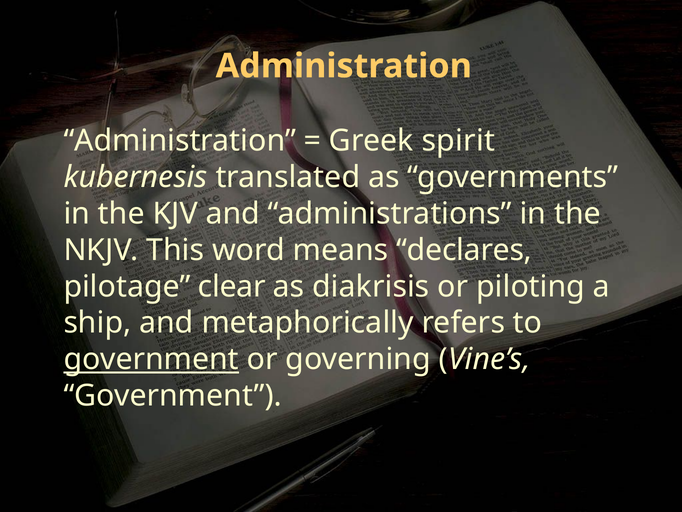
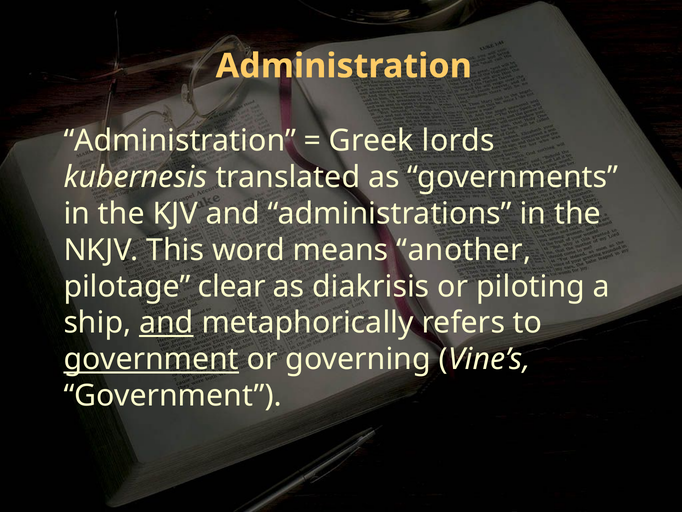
spirit: spirit -> lords (458, 141)
declares: declares -> another (464, 250)
and underline: none -> present (166, 323)
